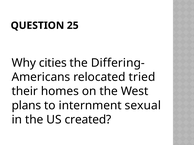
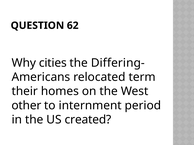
25: 25 -> 62 (73, 26)
tried: tried -> term (142, 77)
plans: plans -> other (26, 106)
sexual: sexual -> period (143, 106)
